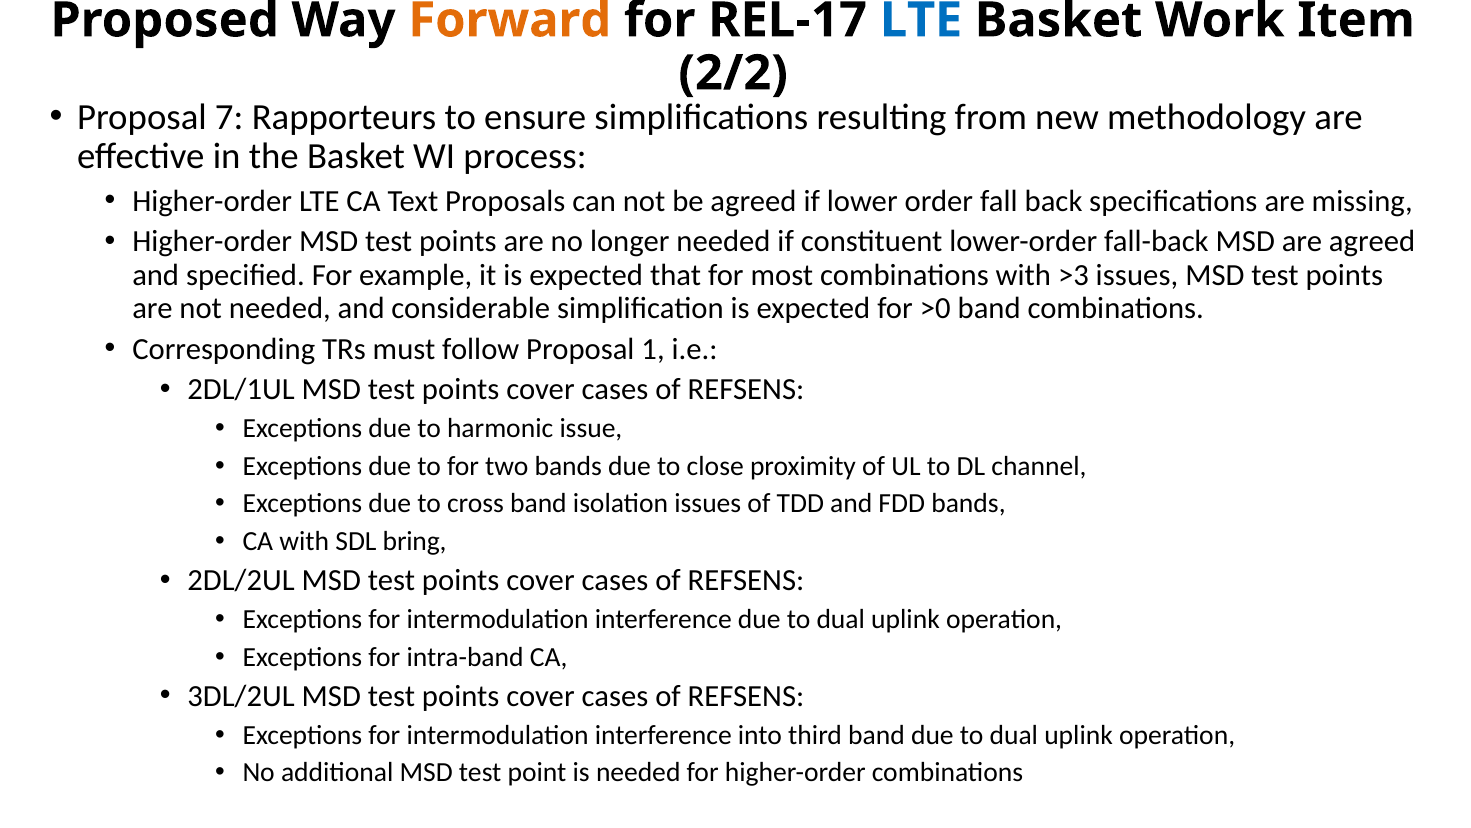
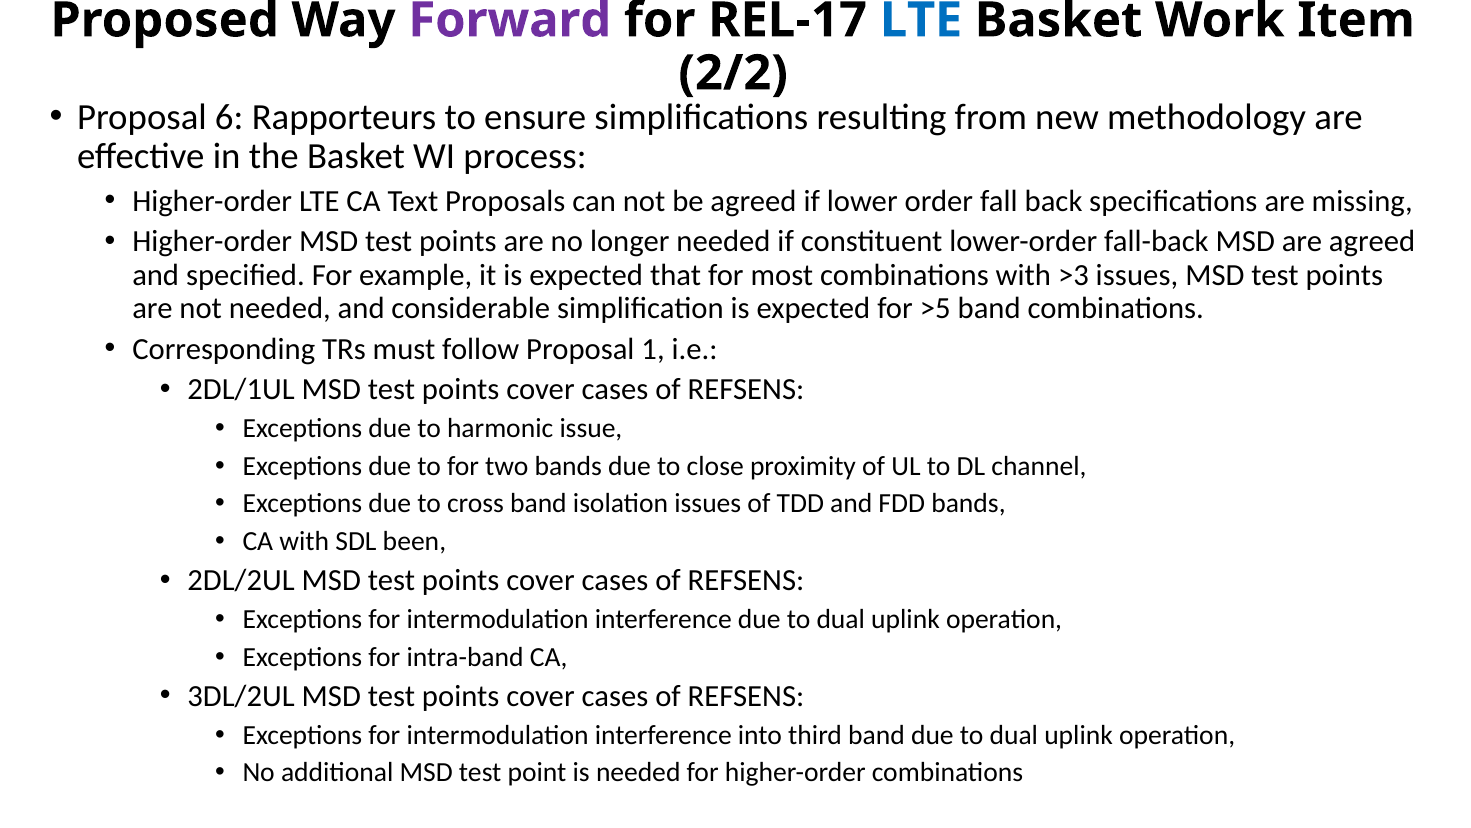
Forward colour: orange -> purple (510, 20)
7: 7 -> 6 (229, 117)
>0: >0 -> >5 (935, 308)
bring: bring -> been (414, 541)
